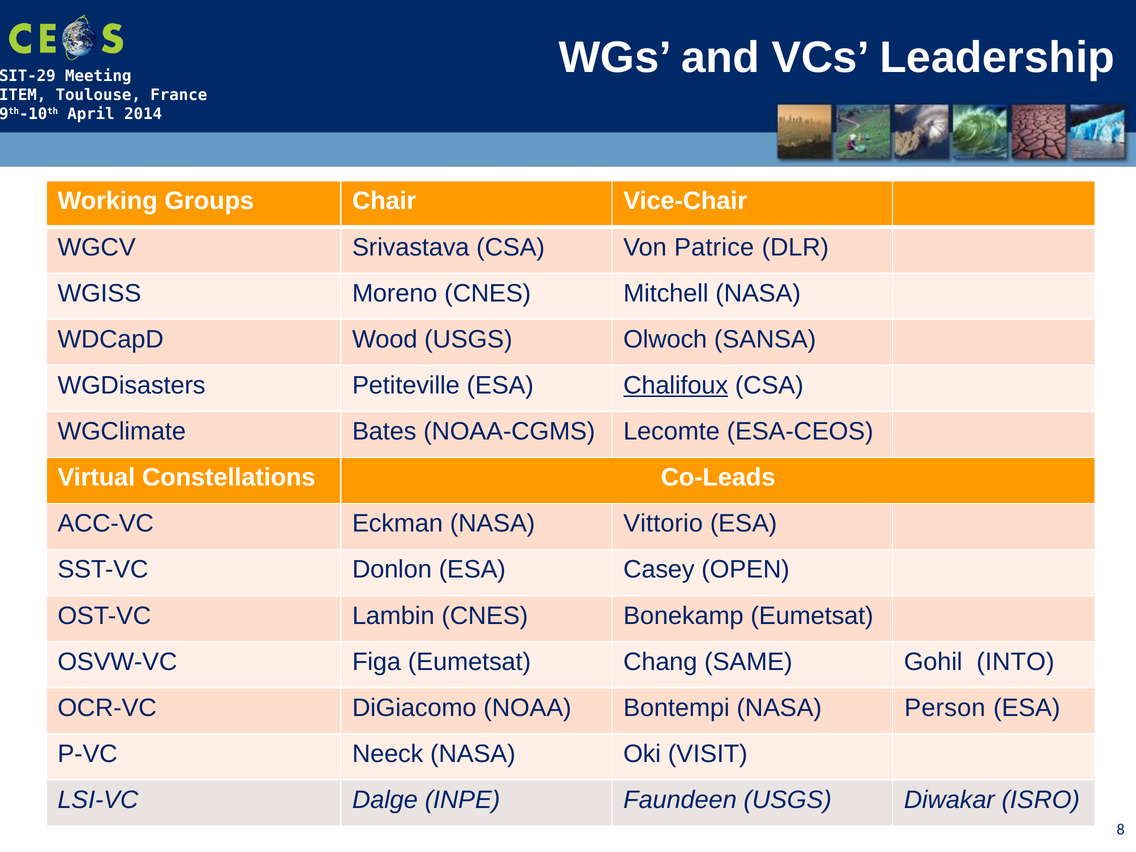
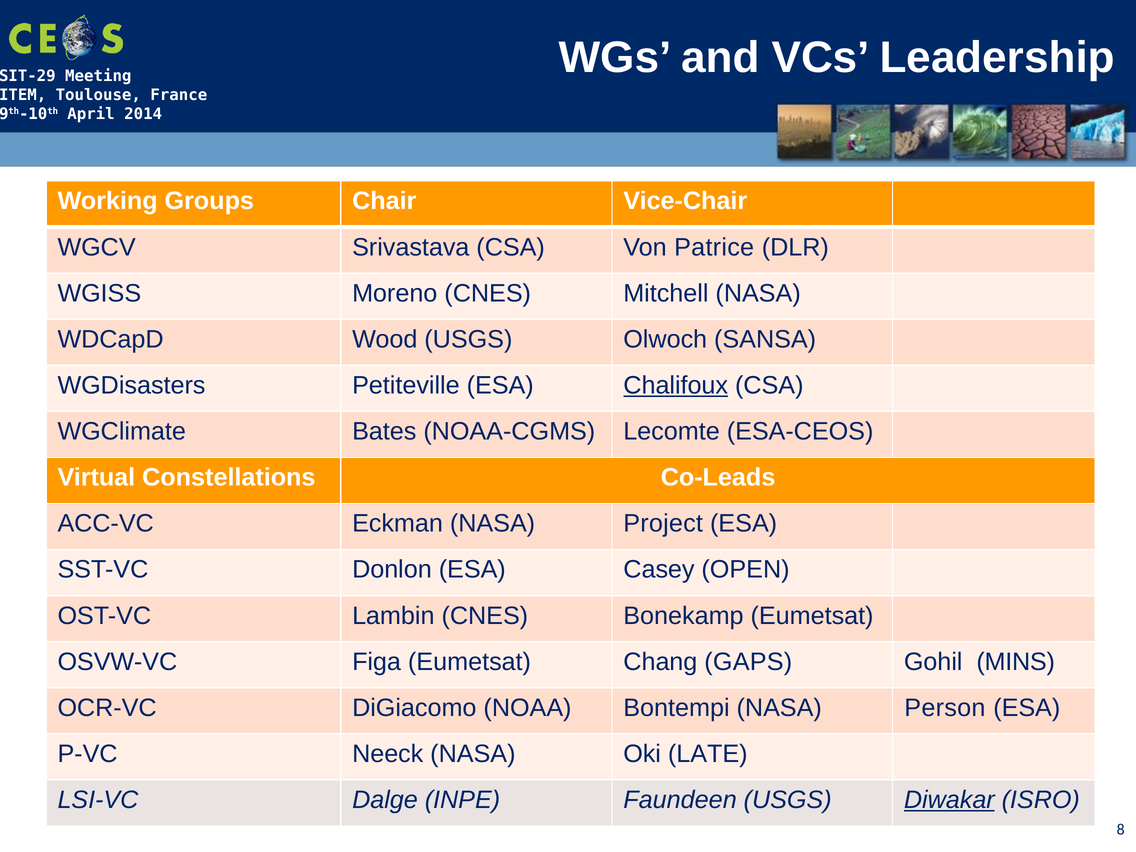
Vittorio: Vittorio -> Project (663, 524)
SAME: SAME -> GAPS (748, 662)
INTO: INTO -> MINS (1016, 662)
VISIT: VISIT -> LATE (708, 754)
Diwakar underline: none -> present (949, 800)
